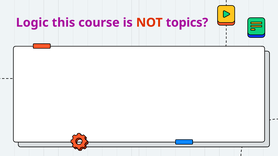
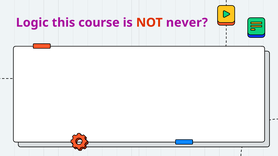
topics: topics -> never (187, 23)
